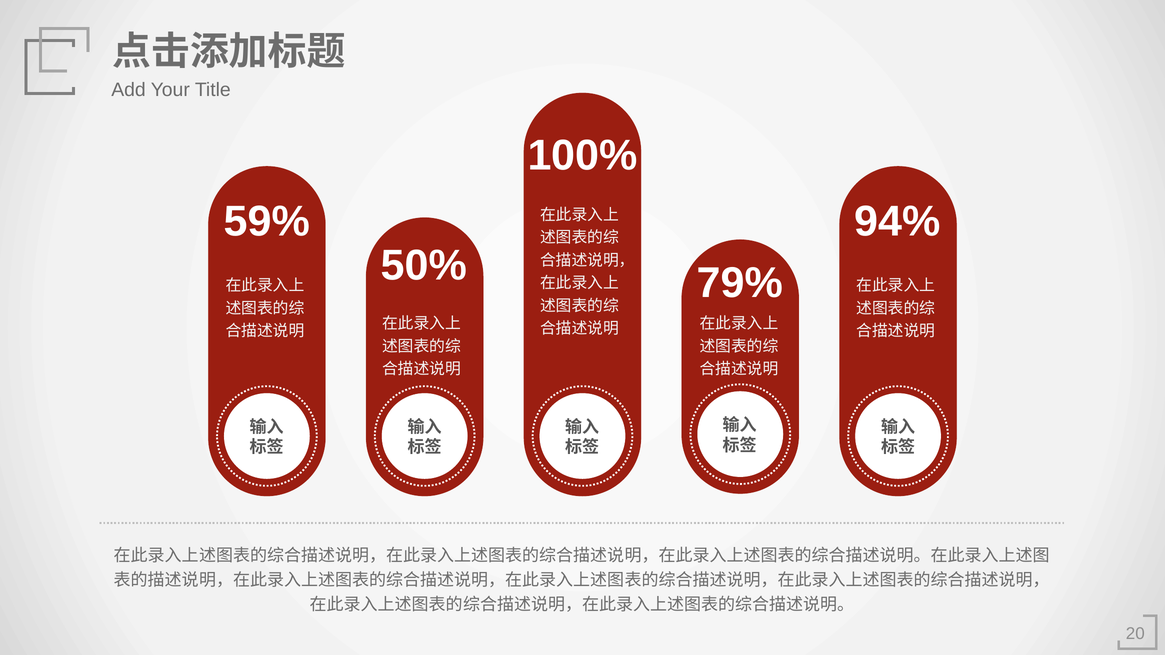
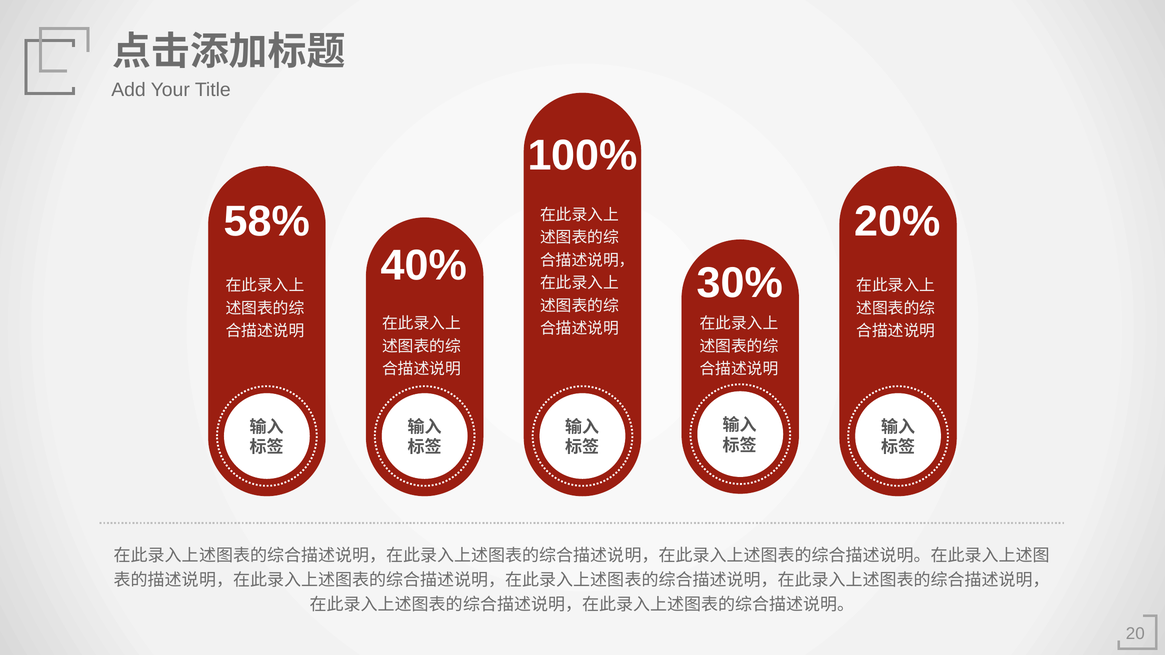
59%: 59% -> 58% (267, 221)
94%: 94% -> 20% (897, 221)
50%: 50% -> 40% (424, 266)
79%: 79% -> 30% (740, 283)
